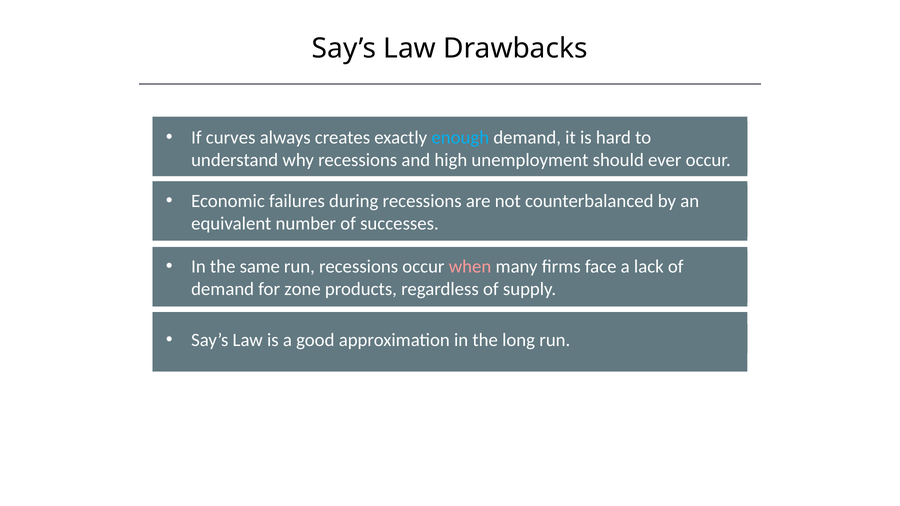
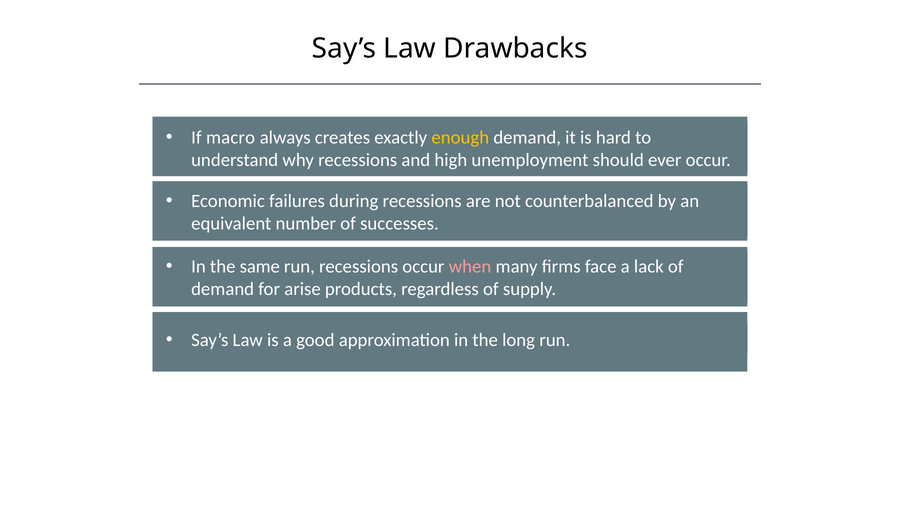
curves: curves -> macro (231, 138)
enough colour: light blue -> yellow (460, 138)
zone: zone -> arise (302, 289)
